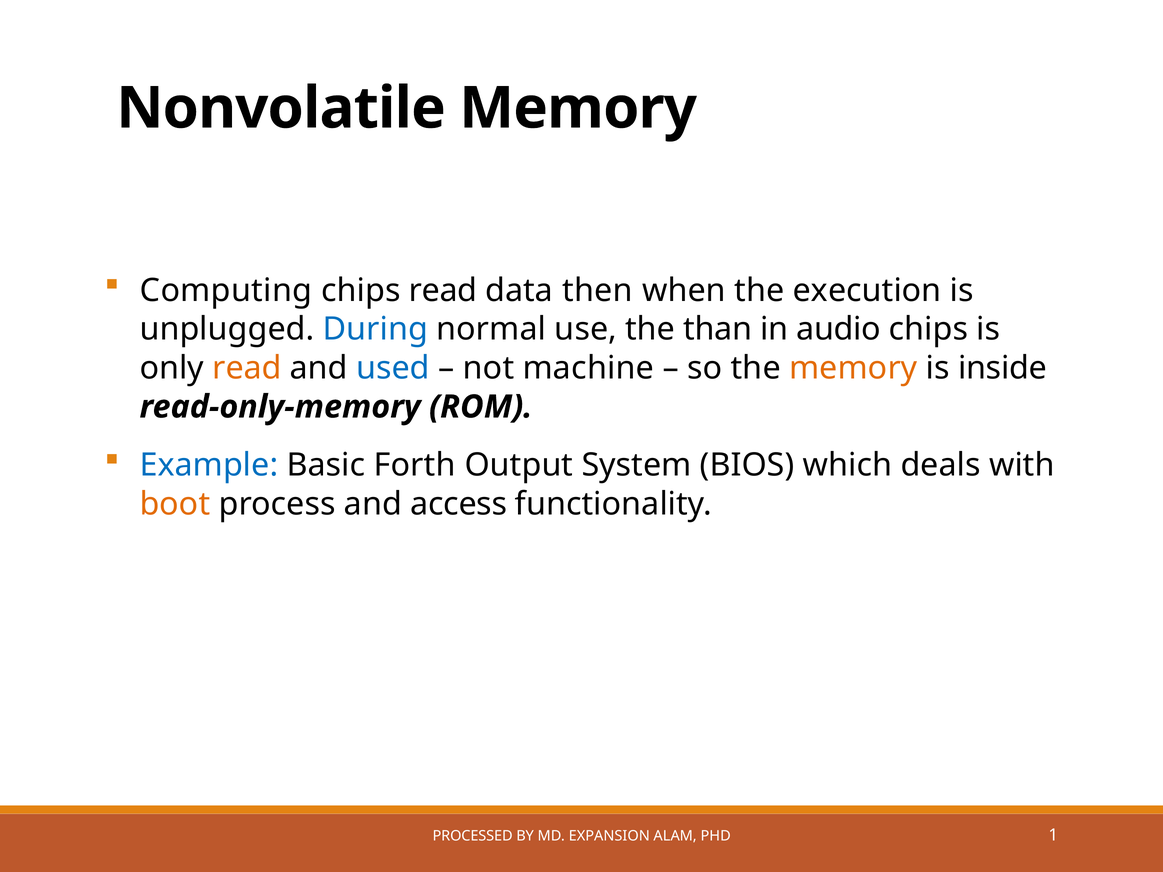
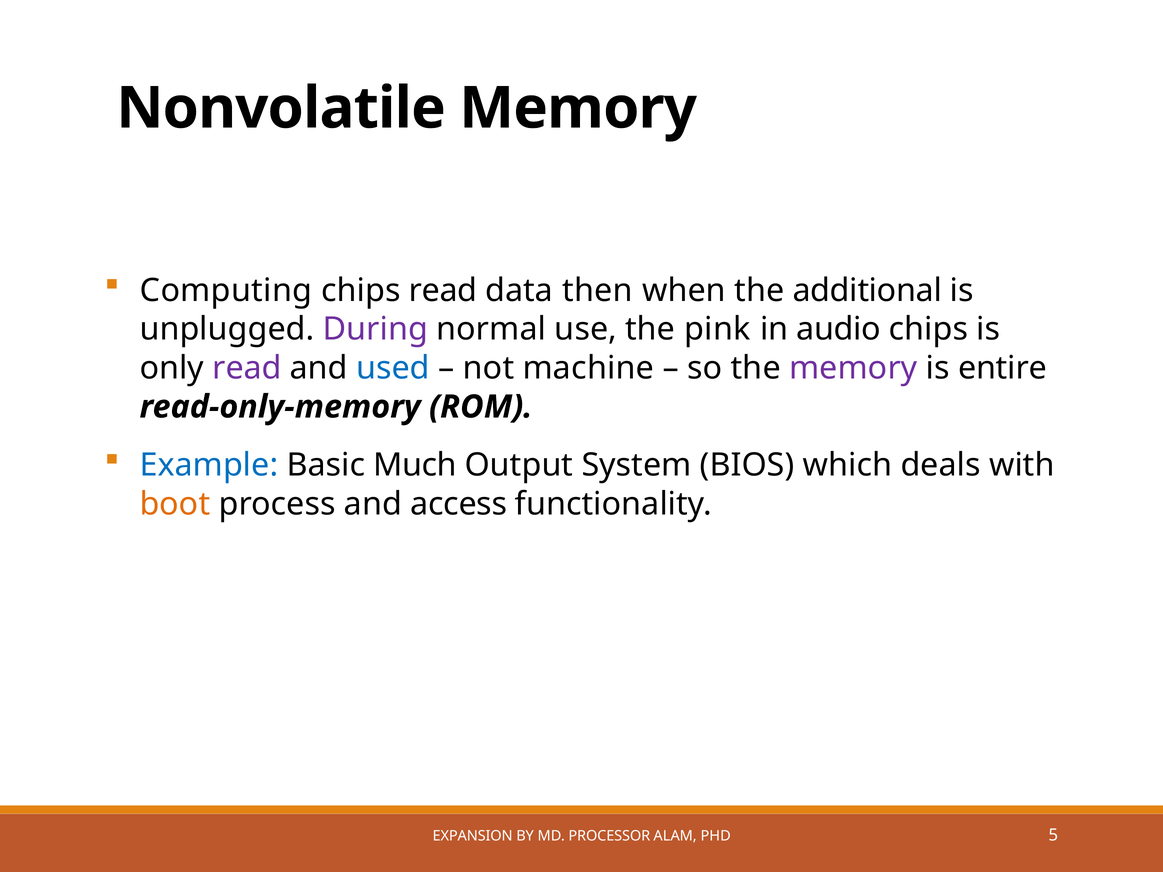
execution: execution -> additional (867, 291)
During colour: blue -> purple (375, 329)
than: than -> pink (717, 329)
read colour: orange -> purple (247, 368)
memory colour: orange -> purple (853, 368)
inside: inside -> entire (1003, 368)
Forth: Forth -> Much (415, 465)
PROCESSED: PROCESSED -> EXPANSION (473, 836)
EXPANSION: EXPANSION -> PROCESSOR (609, 836)
1: 1 -> 5 (1053, 835)
